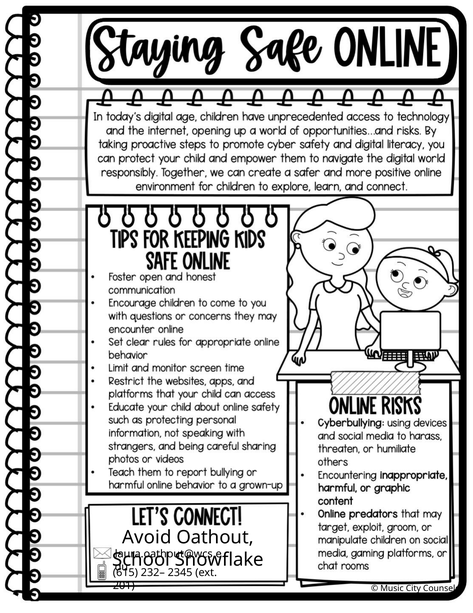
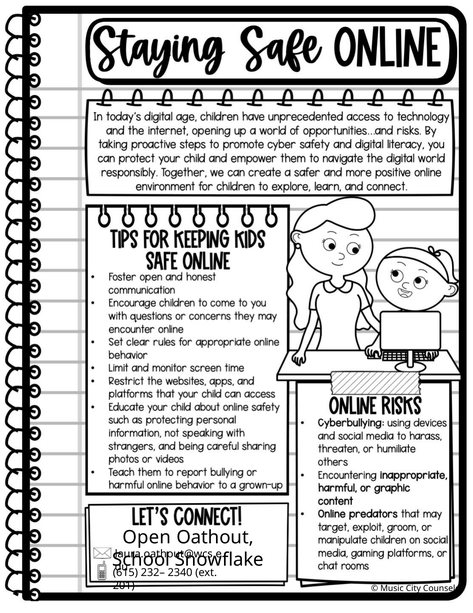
Avoid: Avoid -> Open (147, 537)
2345: 2345 -> 2340 (180, 572)
